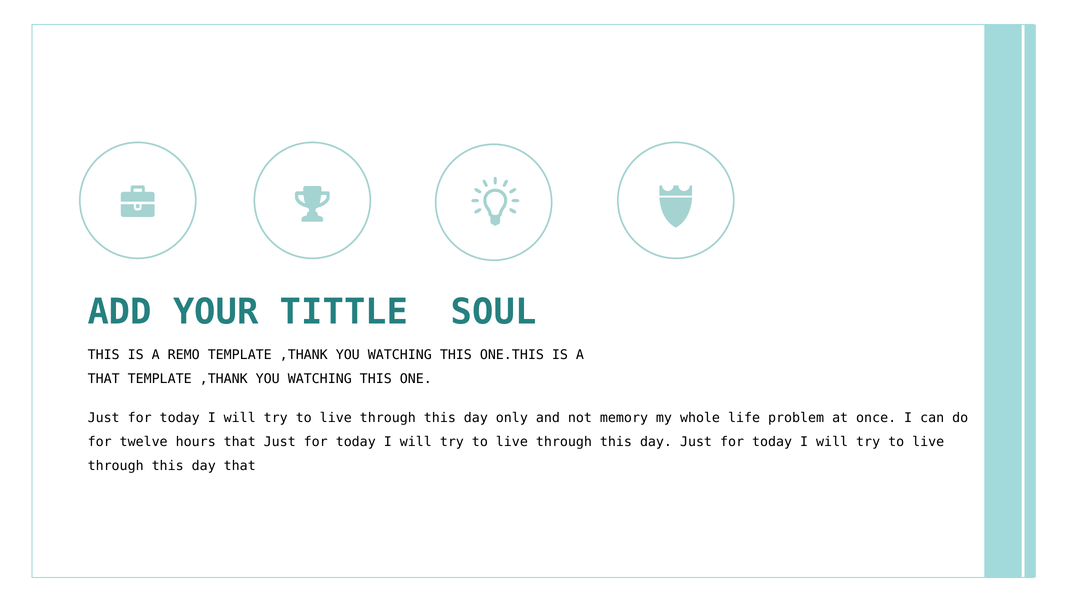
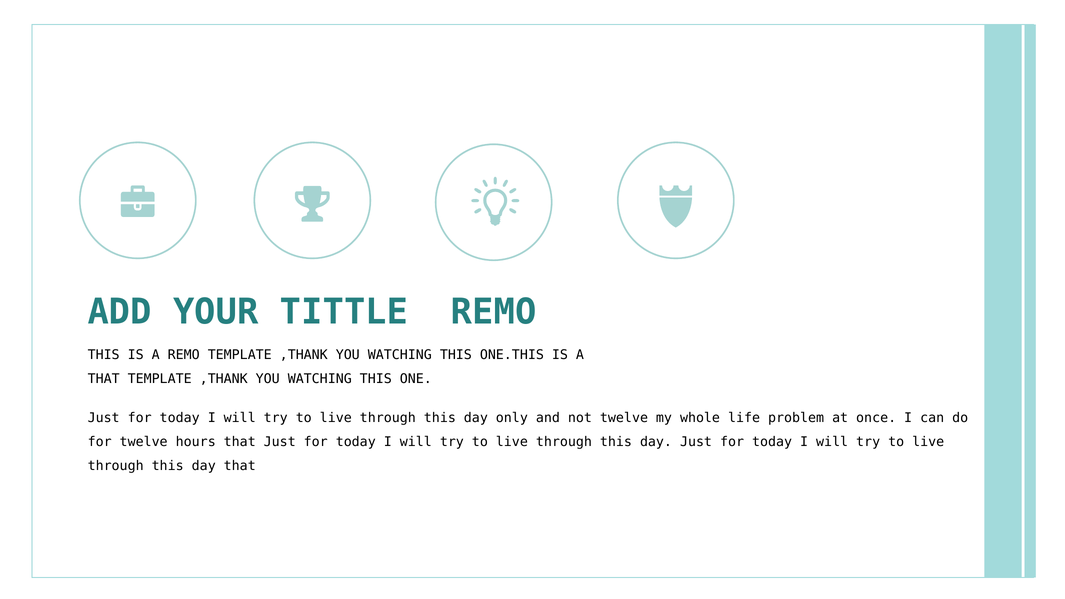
TITTLE SOUL: SOUL -> REMO (494, 312)
not memory: memory -> twelve (624, 418)
